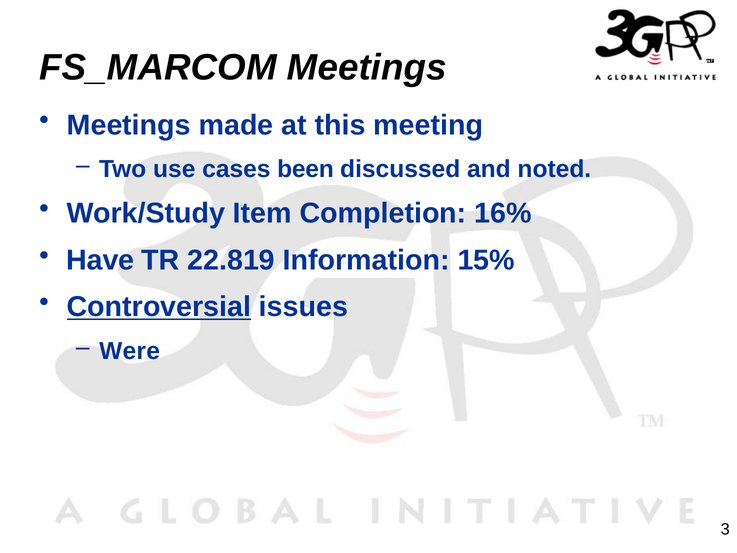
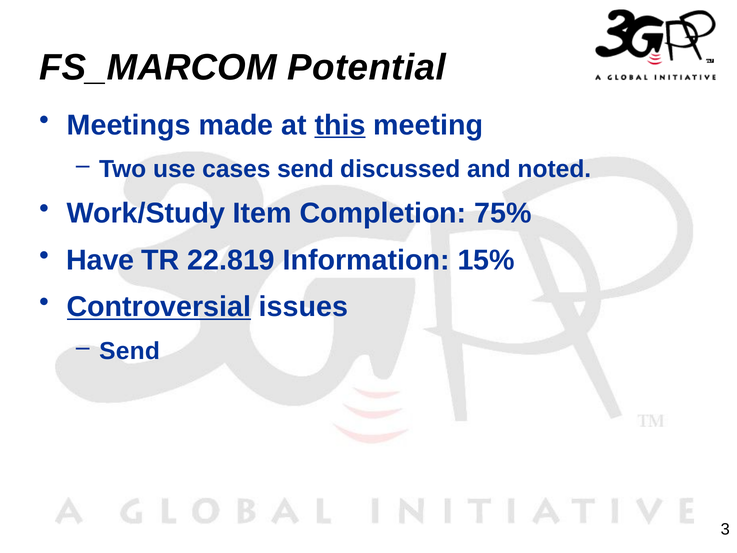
FS_MARCOM Meetings: Meetings -> Potential (367, 67)
this underline: none -> present (340, 125)
cases been: been -> send (305, 169)
16%: 16% -> 75% (503, 213)
Were: Were -> Send (130, 351)
